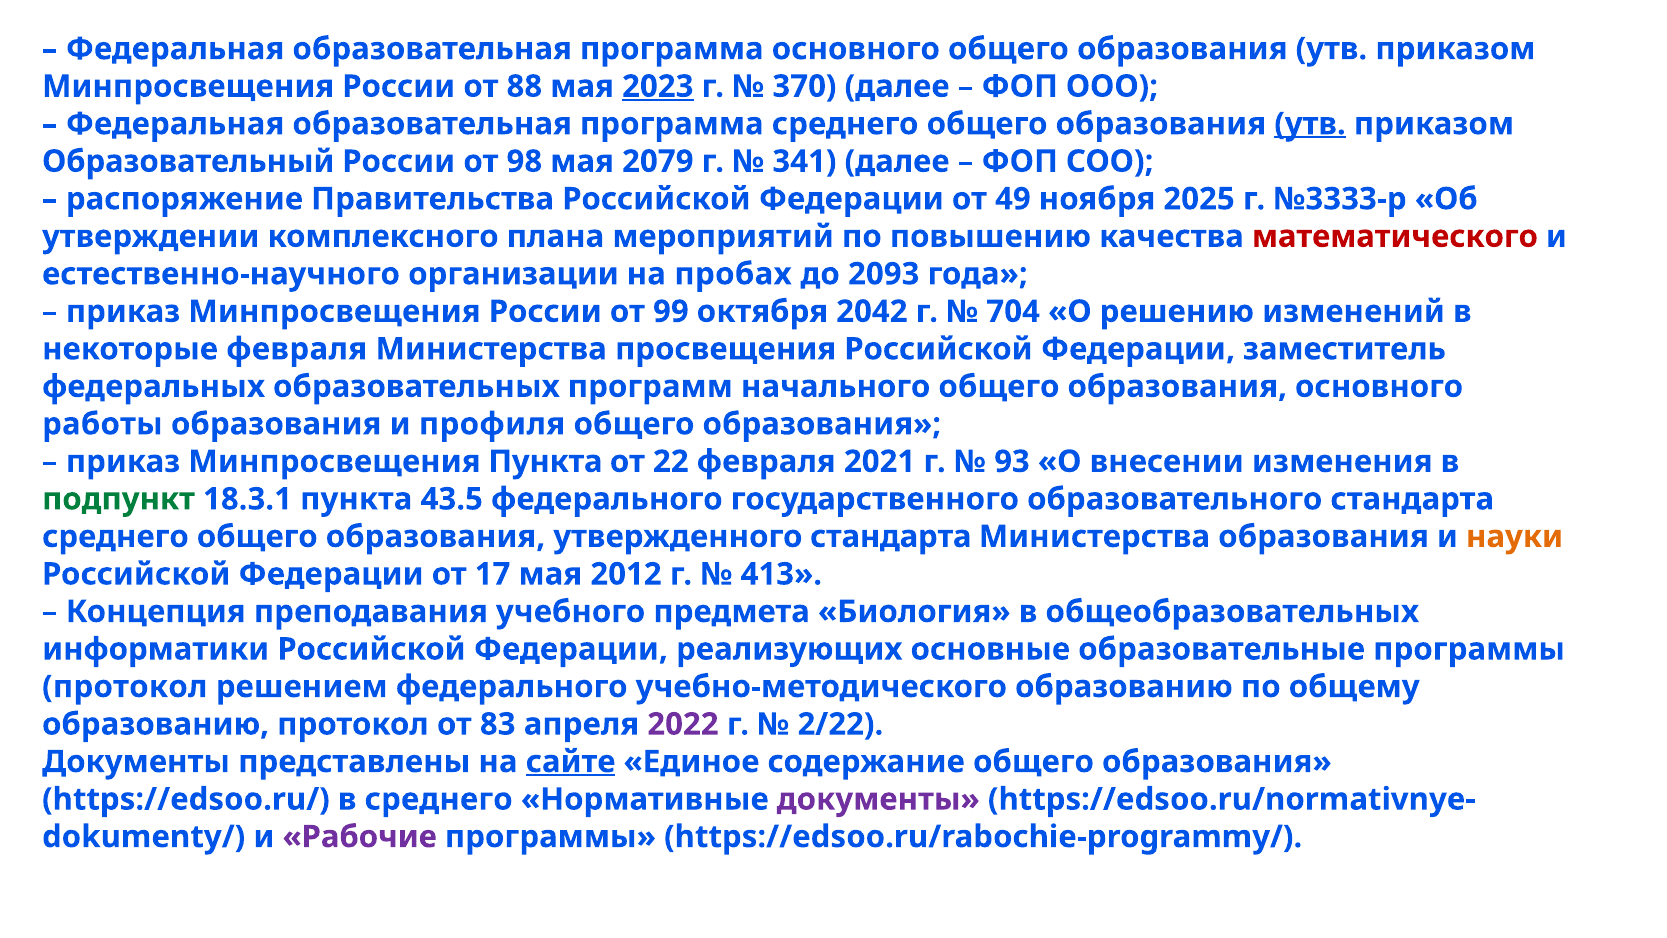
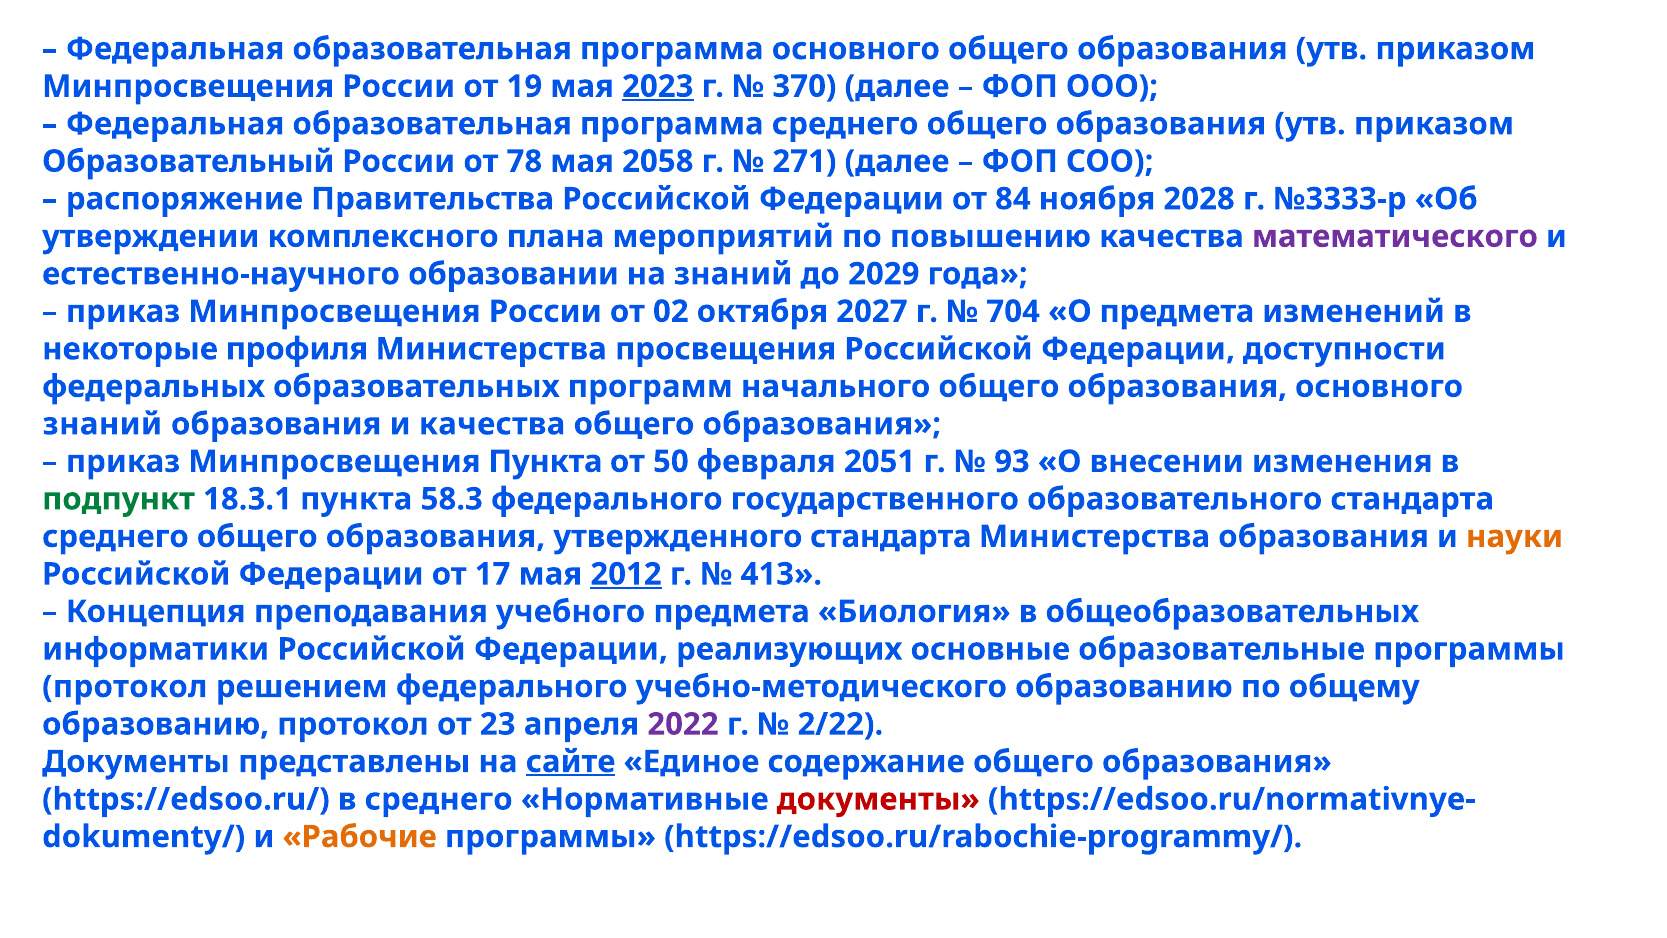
88: 88 -> 19 (524, 86)
утв underline: present -> none (1310, 124)
98: 98 -> 78 (524, 161)
2079: 2079 -> 2058 (658, 161)
341: 341 -> 271 (804, 161)
49: 49 -> 84 (1013, 199)
2025: 2025 -> 2028 (1199, 199)
математического colour: red -> purple (1395, 236)
организации: организации -> образовании (514, 274)
на пробах: пробах -> знаний (733, 274)
2093: 2093 -> 2029 (884, 274)
99: 99 -> 02 (671, 311)
2042: 2042 -> 2027 (872, 311)
О решению: решению -> предмета (1177, 311)
некоторые февраля: февраля -> профиля (297, 349)
заместитель: заместитель -> доступности (1344, 349)
работы: работы -> знаний (102, 424)
и профиля: профиля -> качества (492, 424)
22: 22 -> 50 (671, 461)
2021: 2021 -> 2051 (880, 461)
43.5: 43.5 -> 58.3 (452, 499)
2012 underline: none -> present (626, 574)
83: 83 -> 23 (498, 724)
документы colour: purple -> red (878, 799)
Рабочие colour: purple -> orange (360, 837)
